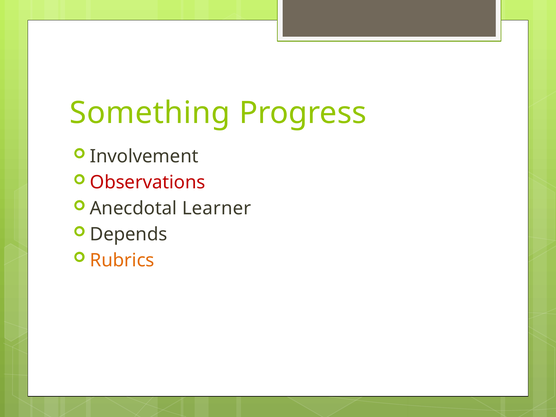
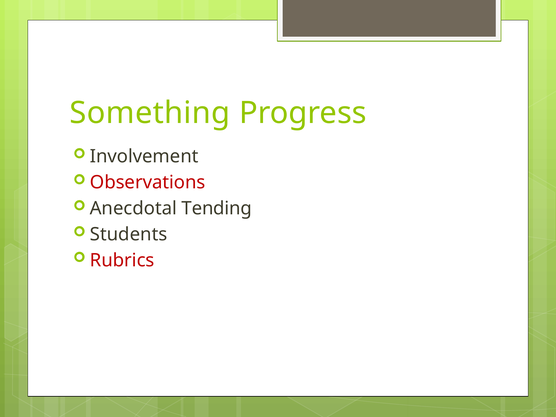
Learner: Learner -> Tending (217, 208)
Depends: Depends -> Students (129, 234)
Rubrics colour: orange -> red (122, 260)
